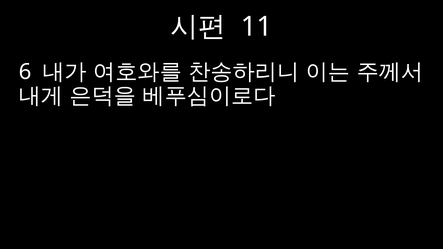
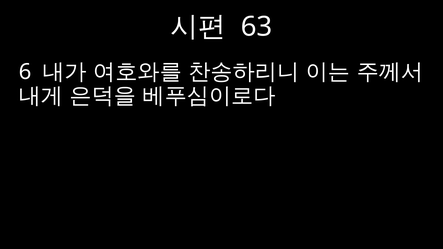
11: 11 -> 63 (257, 27)
